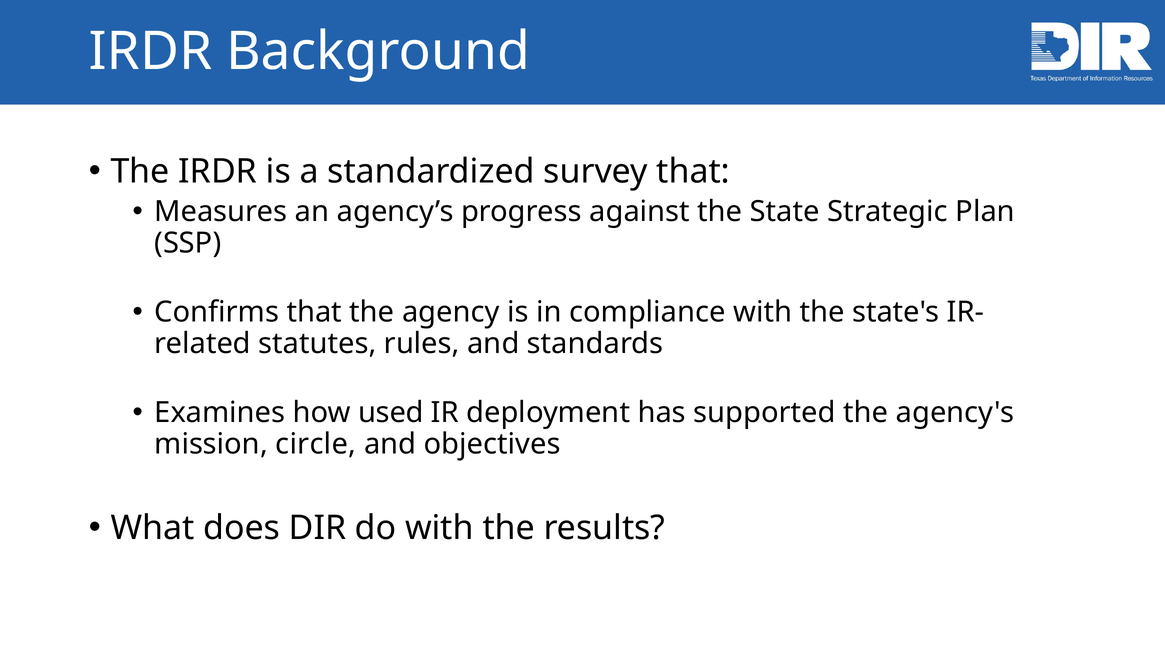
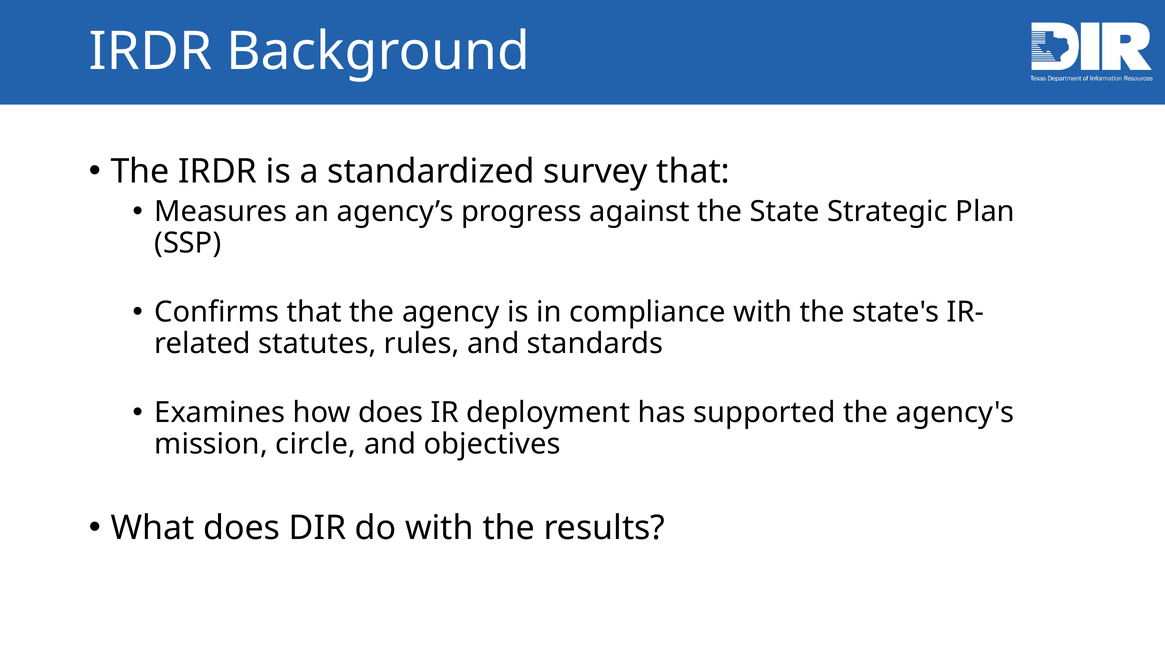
how used: used -> does (391, 412)
